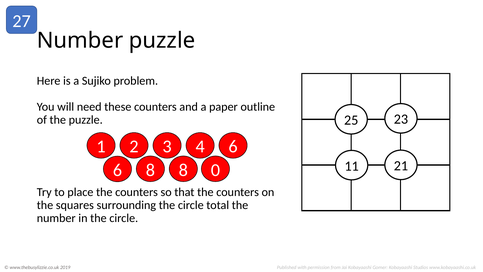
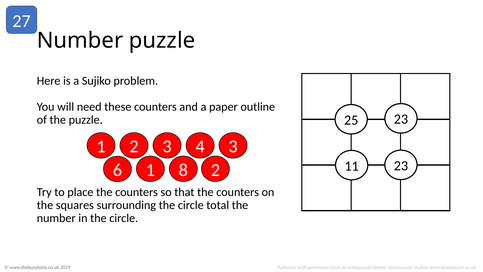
2 6: 6 -> 3 (233, 146)
11 21: 21 -> 23 (401, 166)
6 8: 8 -> 1 (150, 170)
8 0: 0 -> 2 (215, 170)
